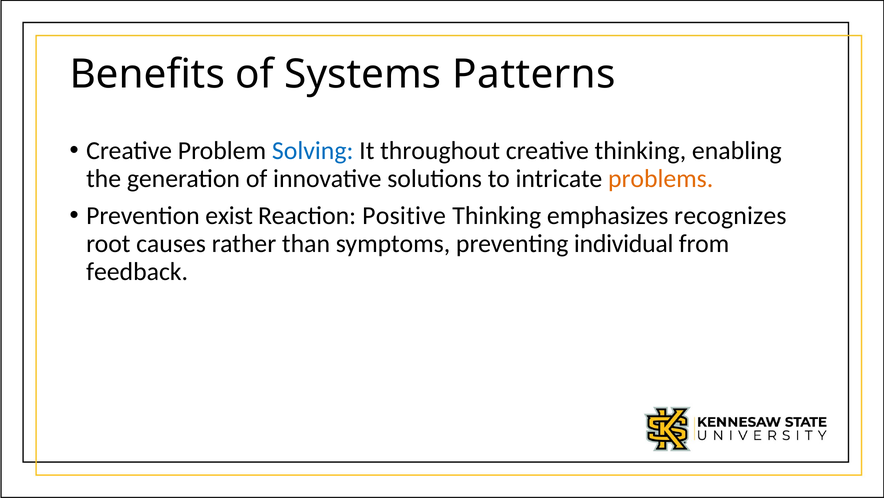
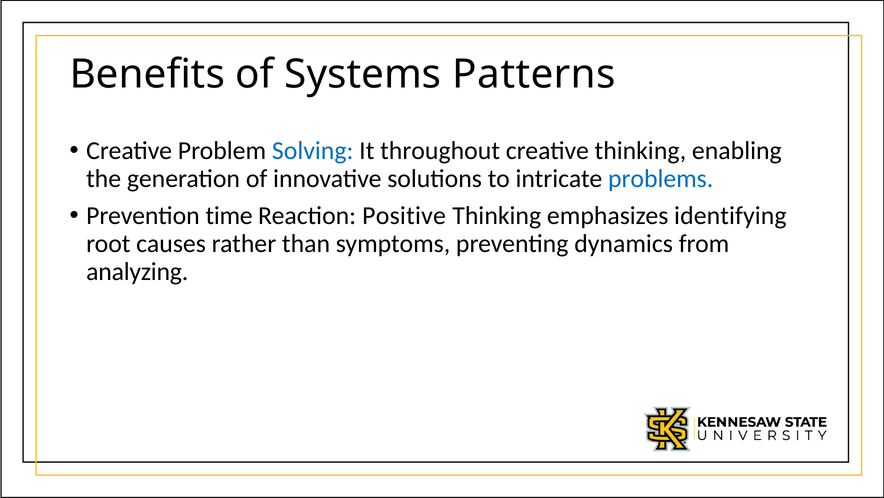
problems colour: orange -> blue (661, 178)
exist: exist -> time (229, 215)
recognizes: recognizes -> identifying (730, 215)
individual: individual -> dynamics (624, 243)
feedback: feedback -> analyzing (137, 271)
